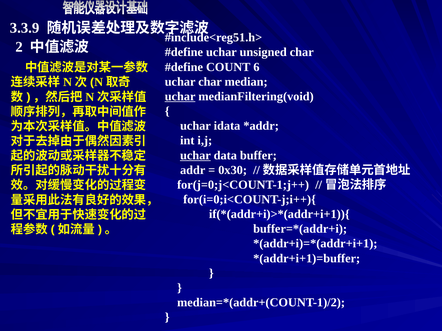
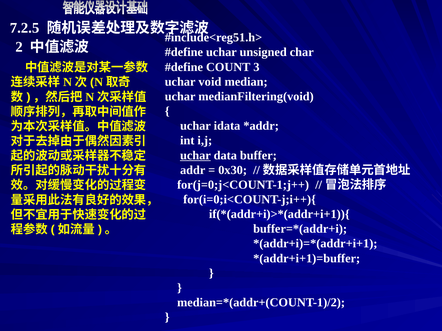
3.3.9: 3.3.9 -> 7.2.5 (25, 28)
6: 6 -> 3 (256, 67)
uchar char: char -> void (210, 82)
uchar underline: present -> none (180, 97)
